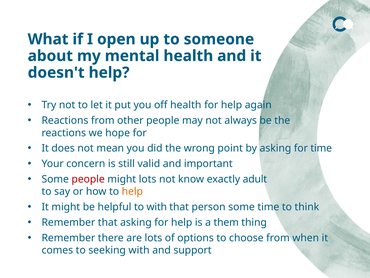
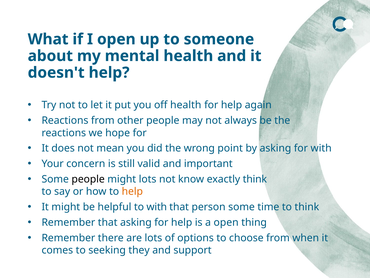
for time: time -> with (321, 148)
people colour: red -> black (88, 179)
exactly adult: adult -> think (255, 179)
a them: them -> open (226, 222)
seeking with: with -> they (139, 250)
